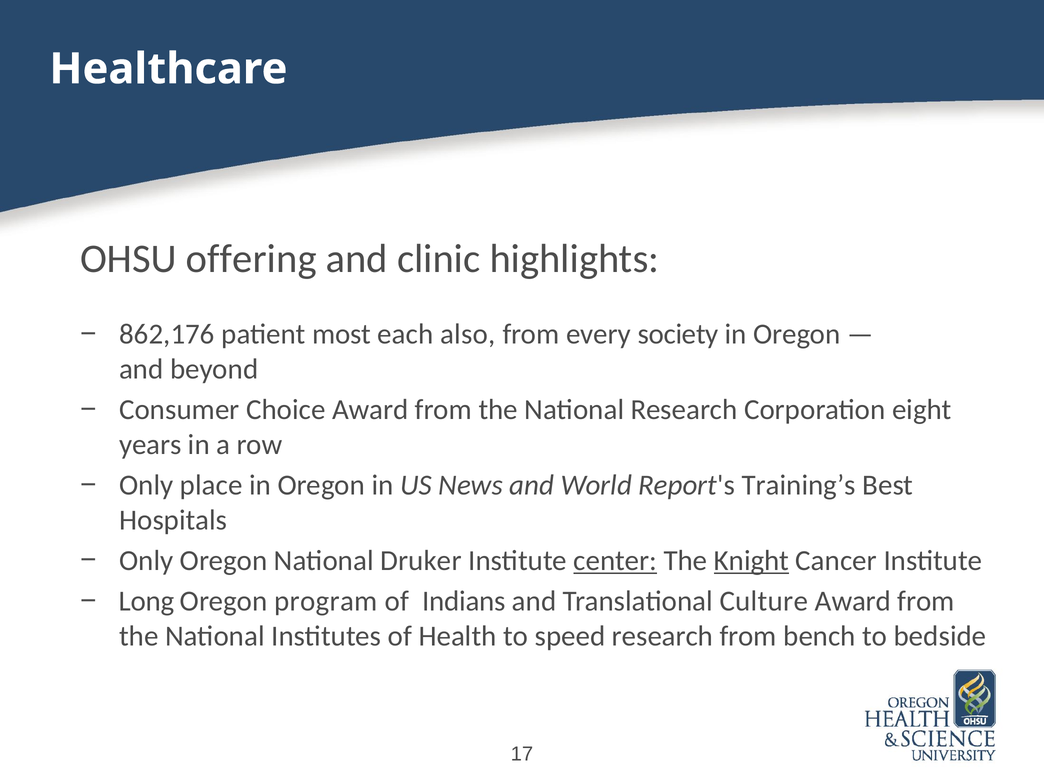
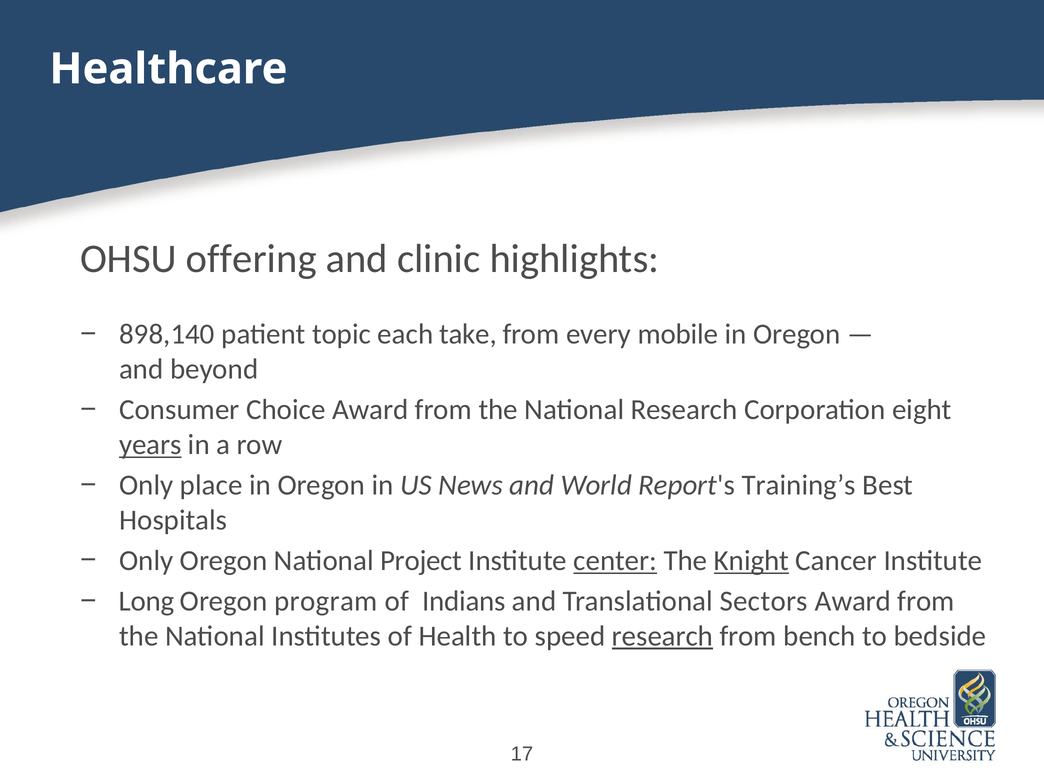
862,176: 862,176 -> 898,140 (167, 334)
most: most -> topic (341, 334)
also: also -> take (468, 334)
society: society -> mobile (678, 334)
years underline: none -> present (150, 445)
Druker: Druker -> Project (421, 561)
Culture: Culture -> Sectors (764, 601)
research underline: none -> present (663, 636)
